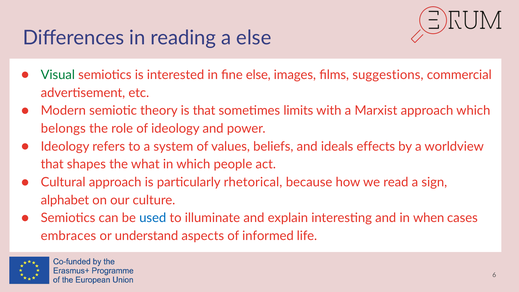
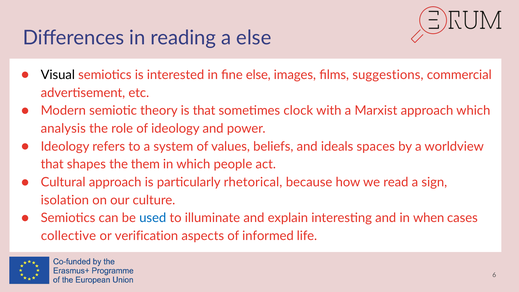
Visual colour: green -> black (58, 75)
limits: limits -> clock (298, 111)
belongs: belongs -> analysis (63, 129)
effects: effects -> spaces (376, 146)
what: what -> them (145, 164)
alphabet: alphabet -> isolation (65, 200)
embraces: embraces -> collective (68, 236)
understand: understand -> verification (146, 236)
